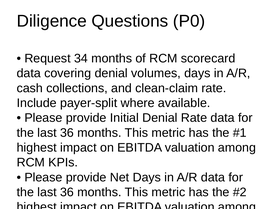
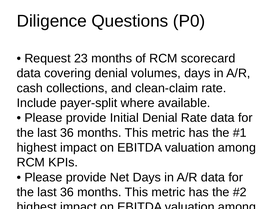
34: 34 -> 23 (81, 59)
